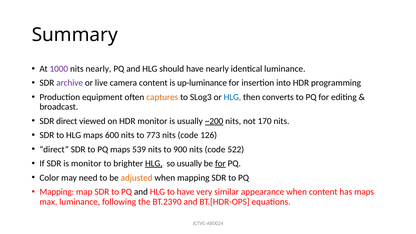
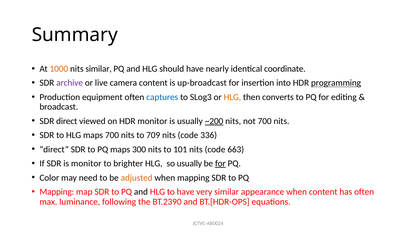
1000 colour: purple -> orange (59, 69)
nits nearly: nearly -> similar (99, 69)
identical luminance: luminance -> coordinate (285, 69)
up-luminance: up-luminance -> up-broadcast (202, 83)
programming underline: none -> present (336, 83)
captures colour: orange -> blue (162, 97)
HLG colour: blue -> orange (232, 97)
not 170: 170 -> 700 (265, 121)
maps 600: 600 -> 700 (112, 135)
773: 773 -> 709 (153, 135)
126: 126 -> 336 (209, 135)
539: 539 -> 300 (139, 149)
900: 900 -> 101 (180, 149)
522: 522 -> 663 (236, 149)
HLG underline: present -> none (154, 164)
has maps: maps -> often (364, 192)
